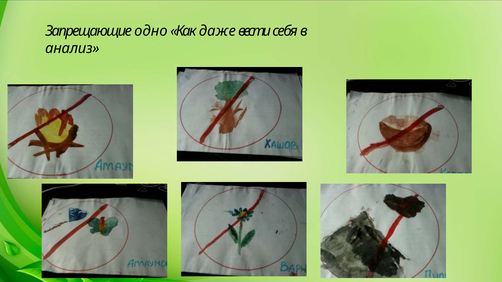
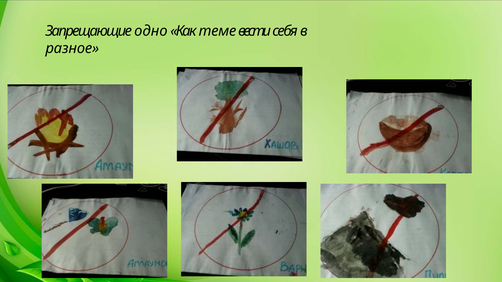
даже: даже -> теме (217, 31)
анализ: анализ -> разное (72, 49)
